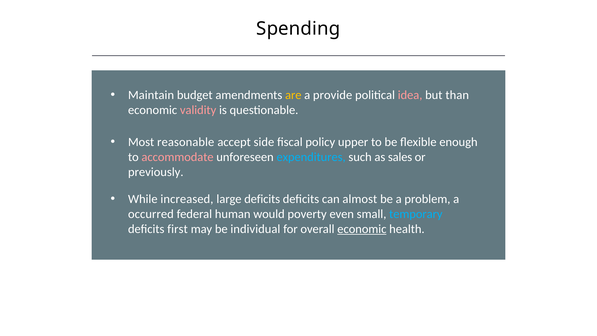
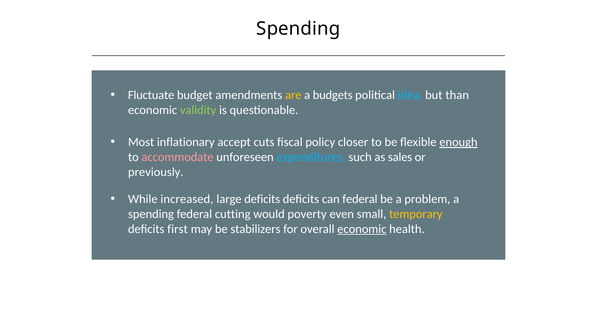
Maintain: Maintain -> Fluctuate (151, 95)
provide: provide -> budgets (333, 95)
idea colour: pink -> light blue (410, 95)
validity colour: pink -> light green (198, 110)
reasonable: reasonable -> inflationary (186, 142)
side: side -> cuts (264, 142)
upper: upper -> closer (353, 142)
enough underline: none -> present (458, 142)
can almost: almost -> federal (360, 199)
occurred: occurred -> spending (151, 214)
human: human -> cutting (233, 214)
temporary colour: light blue -> yellow (416, 214)
individual: individual -> stabilizers (255, 229)
